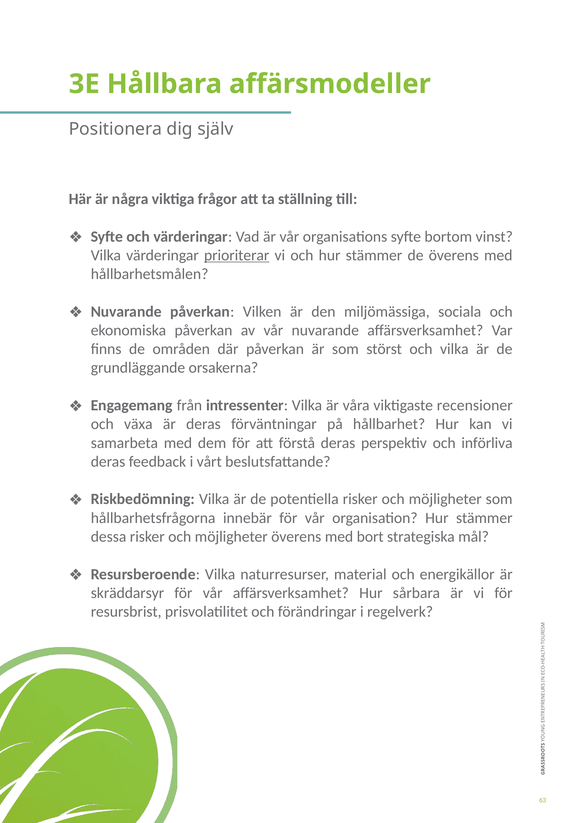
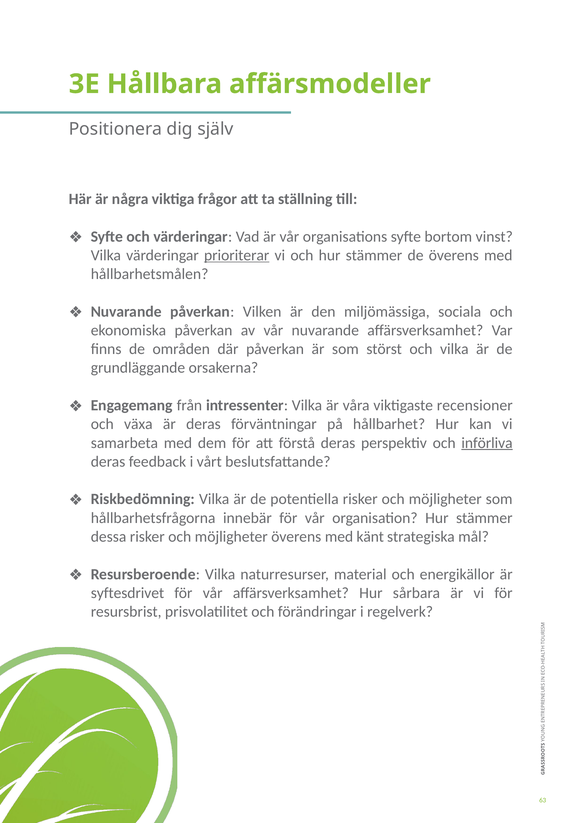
införliva underline: none -> present (487, 443)
bort: bort -> känt (370, 537)
skräddarsyr: skräddarsyr -> syftesdrivet (127, 593)
